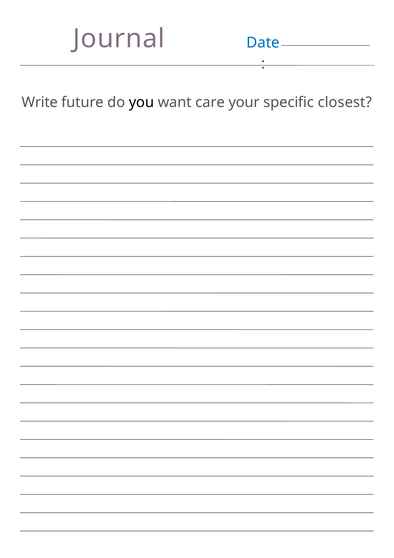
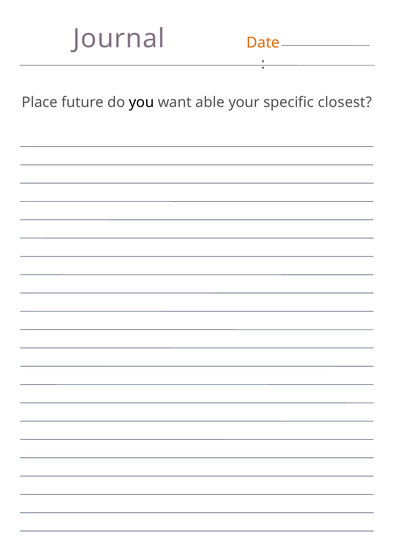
Date colour: blue -> orange (263, 43)
Write: Write -> Place (40, 102)
care: care -> able (210, 102)
